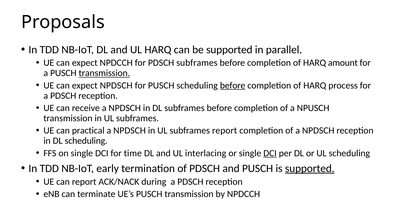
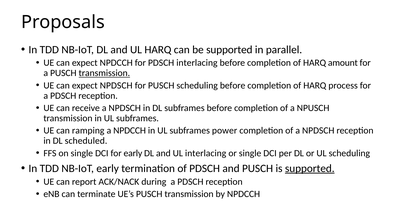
PDSCH subframes: subframes -> interlacing (197, 63)
before underline: present -> none (233, 86)
practical: practical -> ramping (88, 131)
NPDSCH: NPDSCH -> NPDCCH (130, 131)
subframes report: report -> power (225, 131)
DL scheduling: scheduling -> scheduled (86, 141)
for time: time -> early (133, 153)
DCI underline: present -> none (270, 153)
